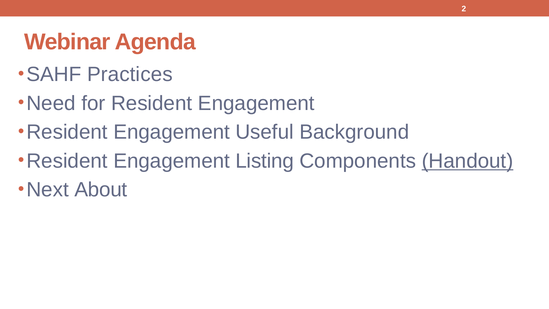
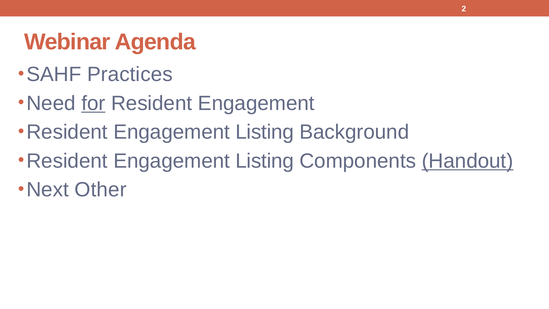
for underline: none -> present (93, 103)
Useful: Useful -> Listing (265, 132)
About: About -> Other (101, 190)
